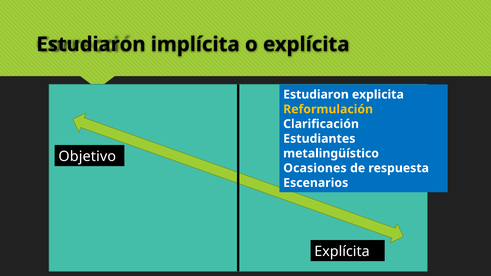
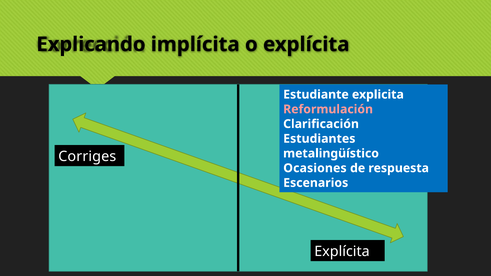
Estudiaron: Estudiaron -> Explicando (91, 44)
Estudiaron: Estudiaron -> Estudiante (316, 95)
Reformulación colour: yellow -> pink (328, 109)
Objetivo: Objetivo -> Corriges (87, 157)
